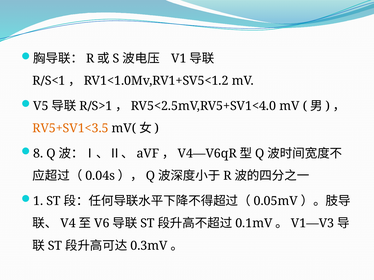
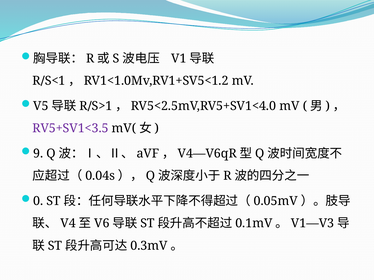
RV5+SV1<3.5 colour: orange -> purple (71, 129)
8: 8 -> 9 (38, 154)
1: 1 -> 0 (38, 201)
